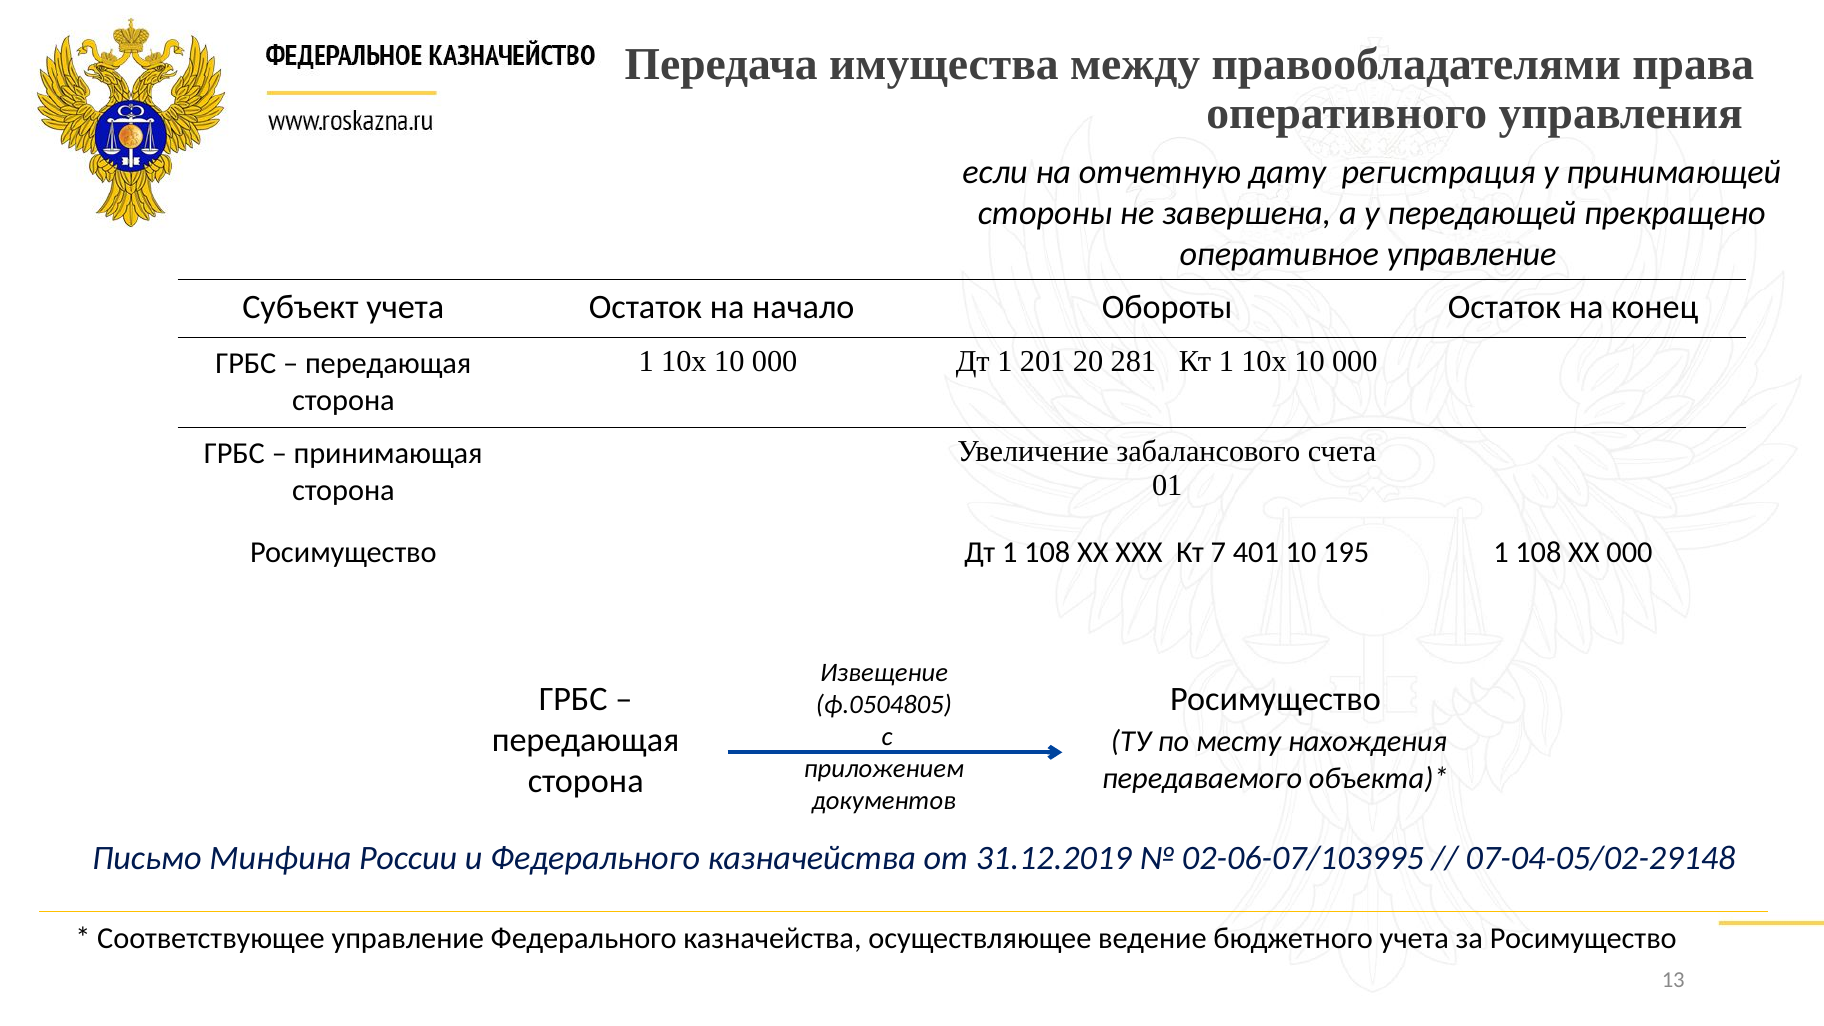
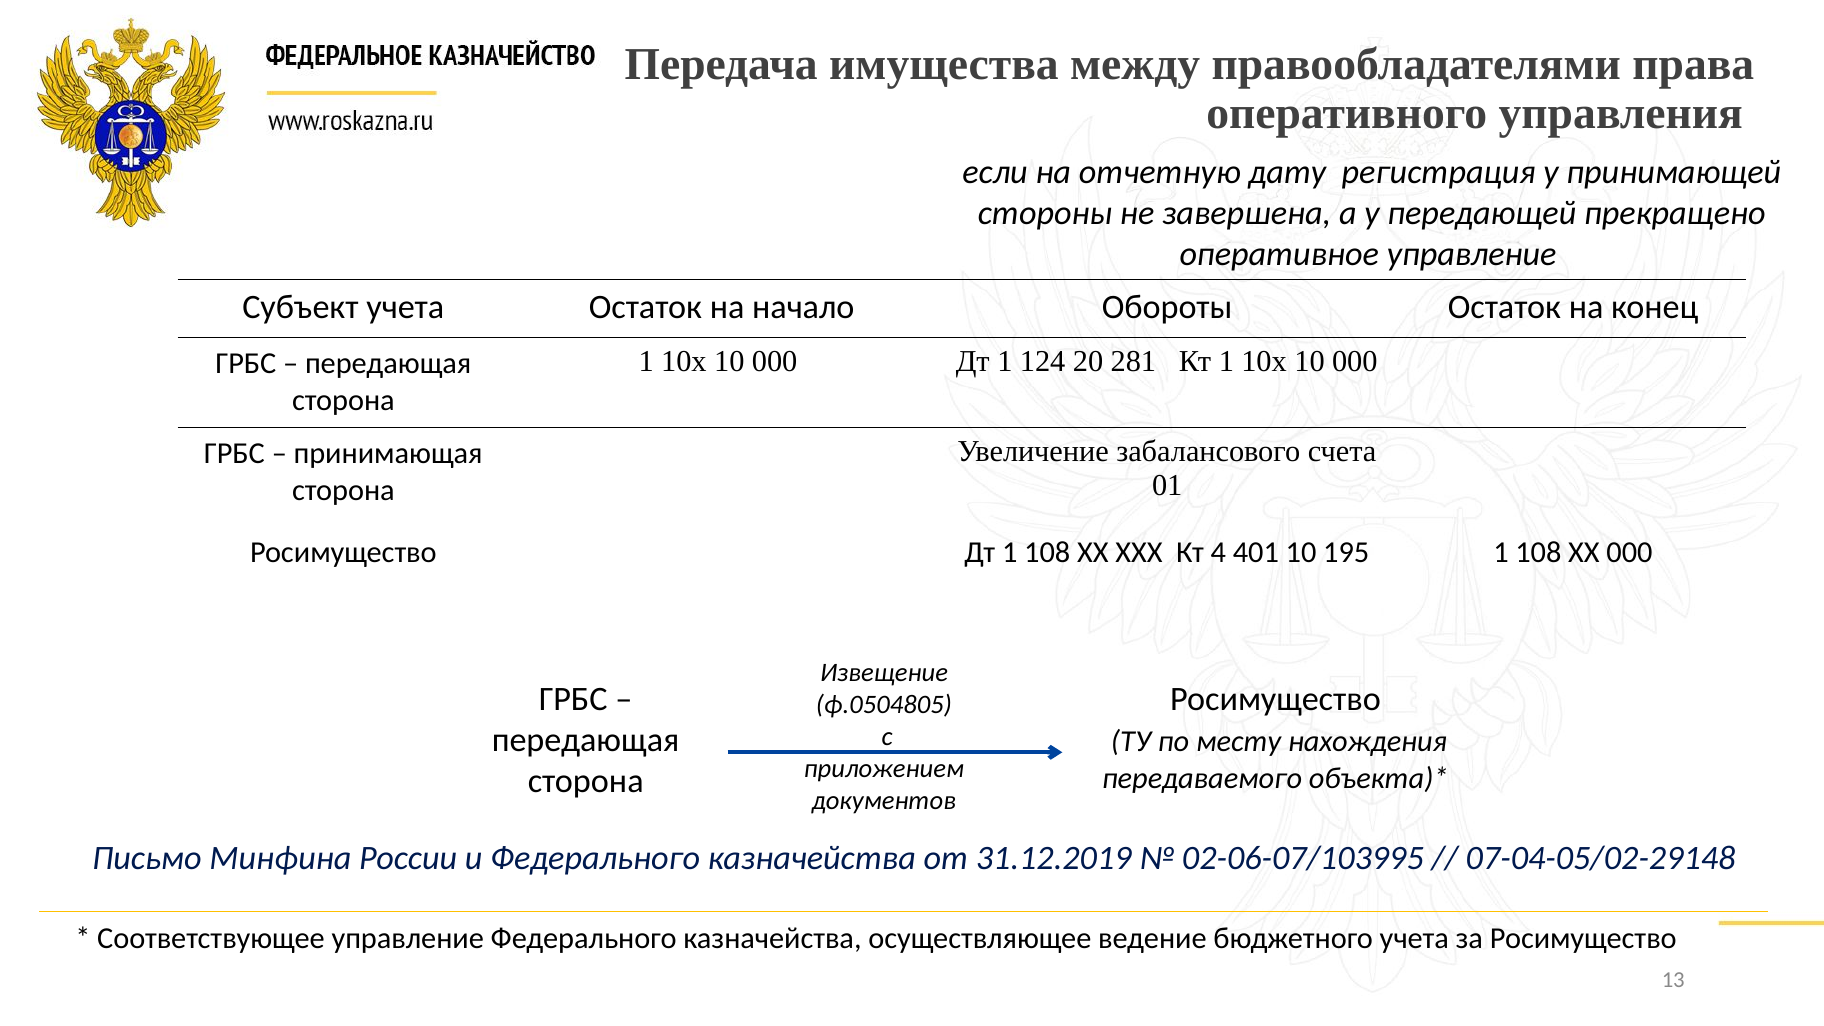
201: 201 -> 124 (1043, 362)
7: 7 -> 4 (1218, 552)
